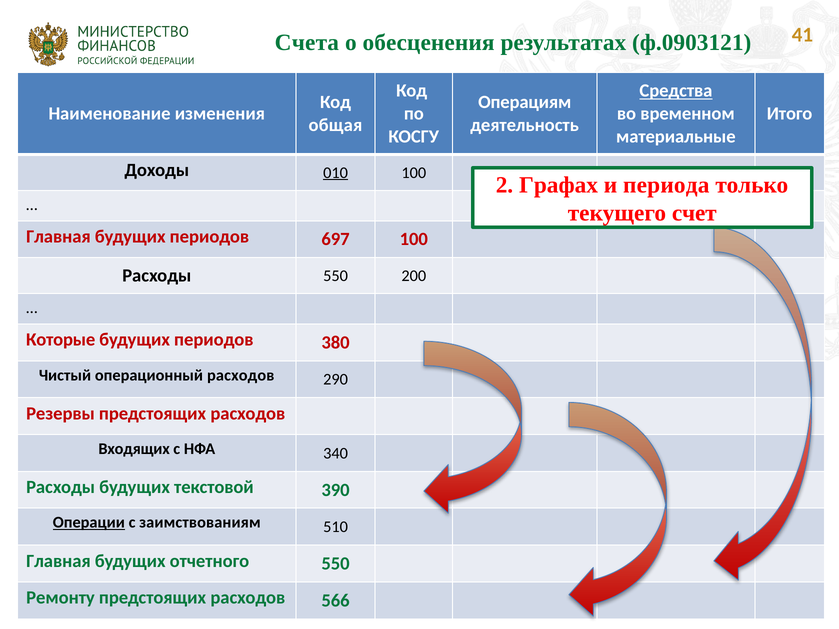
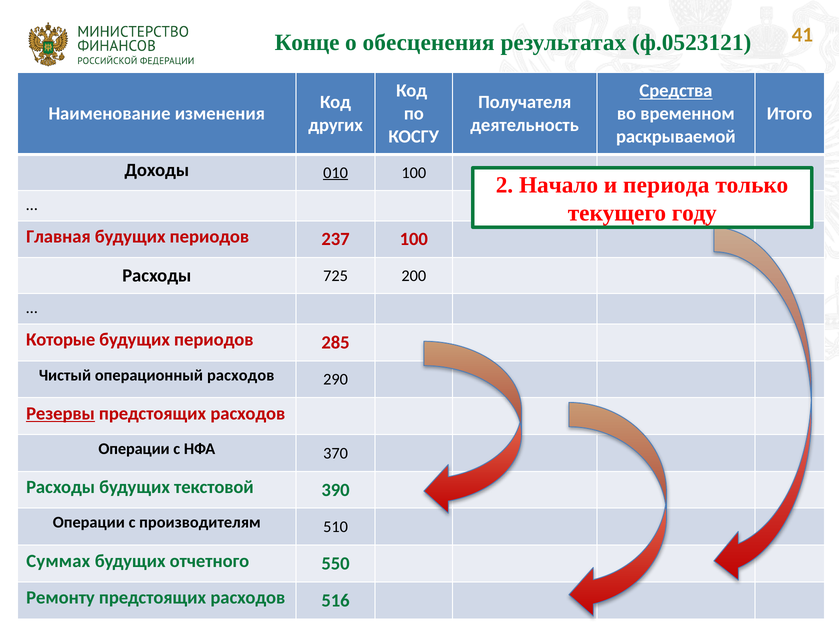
Счета: Счета -> Конце (307, 43)
ф.0903121: ф.0903121 -> ф.0523121 (692, 43)
Операциям: Операциям -> Получателя (525, 102)
общая: общая -> других (336, 125)
материальные: материальные -> раскрываемой (676, 136)
Графах: Графах -> Начало (559, 185)
счет: счет -> году (694, 213)
697: 697 -> 237 (336, 239)
Расходы 550: 550 -> 725 (336, 276)
380: 380 -> 285 (336, 343)
Резервы underline: none -> present (60, 414)
Входящих: Входящих -> Операции (134, 449)
340: 340 -> 370 (336, 453)
Операции underline: present -> none (89, 523)
заимствованиям: заимствованиям -> производителям (200, 523)
Главная: Главная -> Суммах (58, 561)
566: 566 -> 516 (336, 601)
